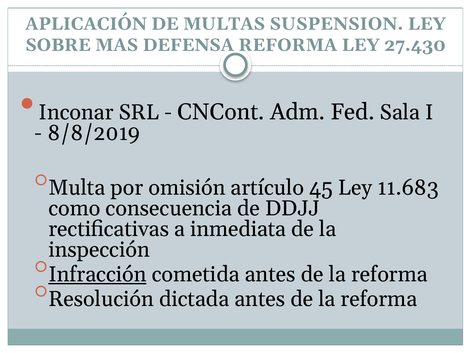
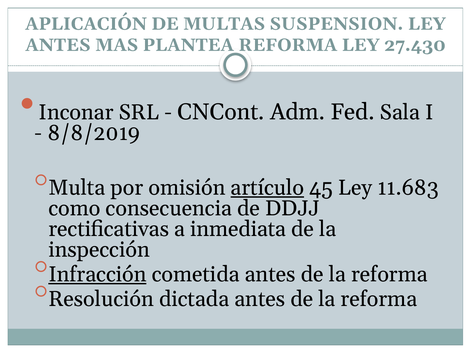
SOBRE: SOBRE -> ANTES (58, 45)
DEFENSA: DEFENSA -> PLANTEA (188, 45)
artículo underline: none -> present (267, 188)
